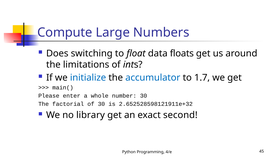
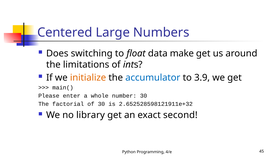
Compute: Compute -> Centered (65, 33)
floats: floats -> make (182, 54)
initialize colour: blue -> orange (88, 78)
1.7: 1.7 -> 3.9 (202, 78)
